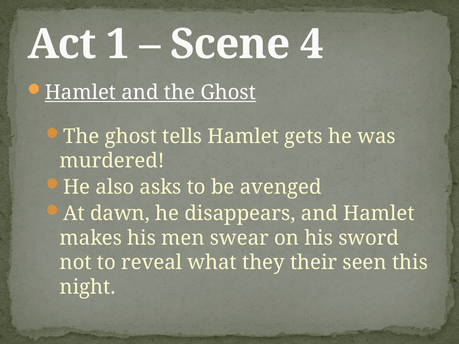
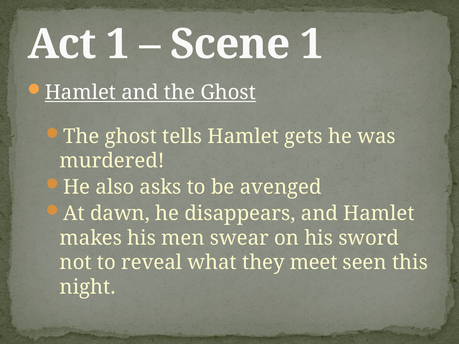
Scene 4: 4 -> 1 (312, 44)
their: their -> meet (314, 263)
